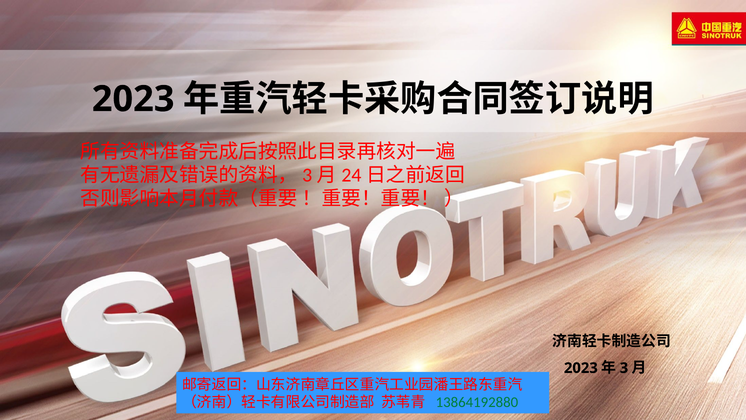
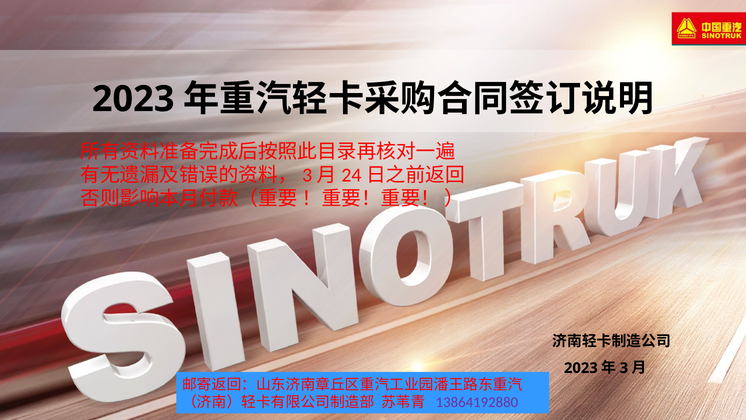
13864192880 colour: green -> purple (477, 402)
